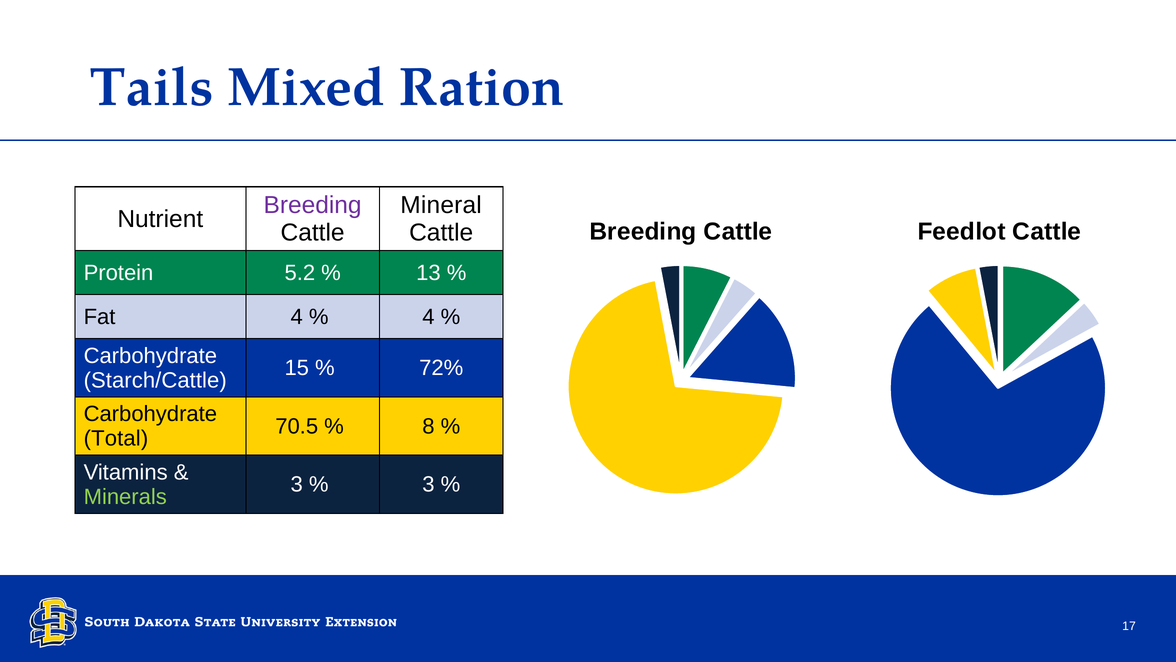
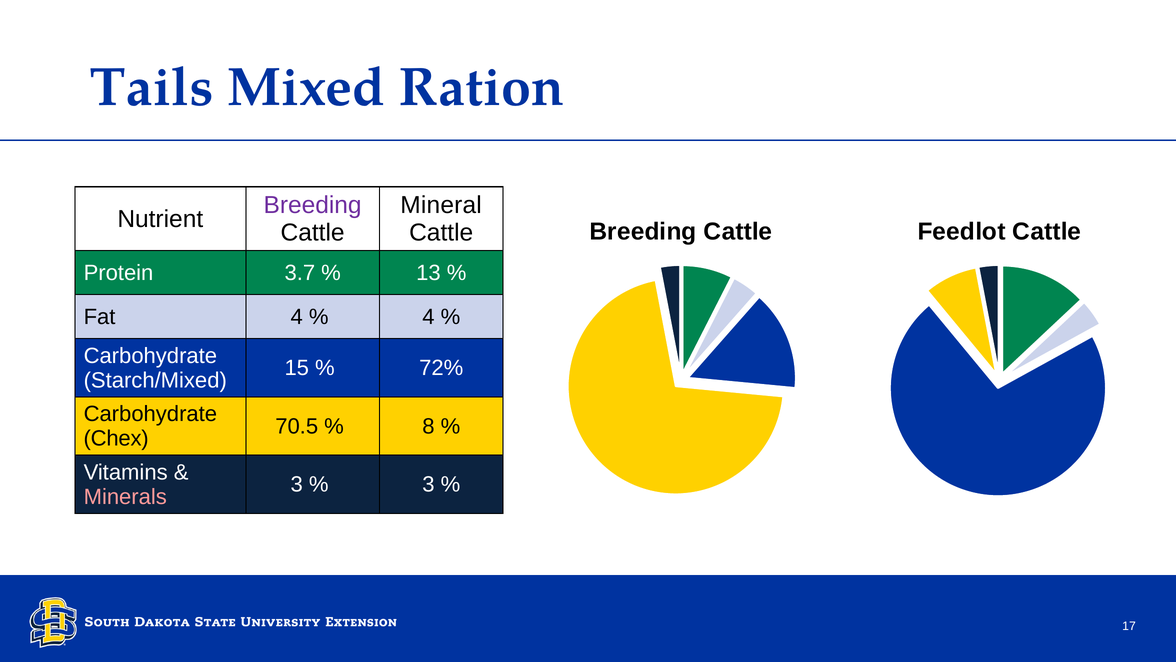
5.2: 5.2 -> 3.7 (300, 273)
Starch/Cattle: Starch/Cattle -> Starch/Mixed (155, 380)
Total: Total -> Chex (116, 438)
Minerals colour: light green -> pink (125, 497)
